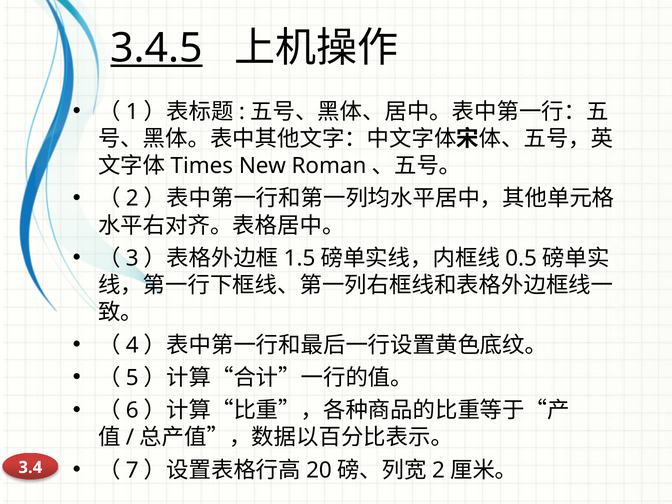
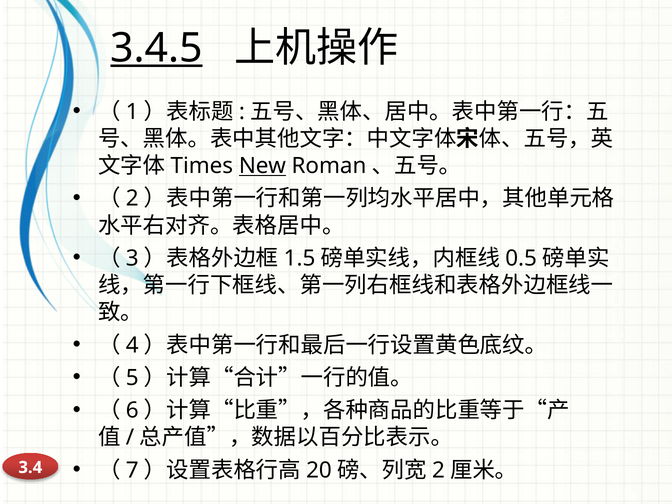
New underline: none -> present (262, 166)
